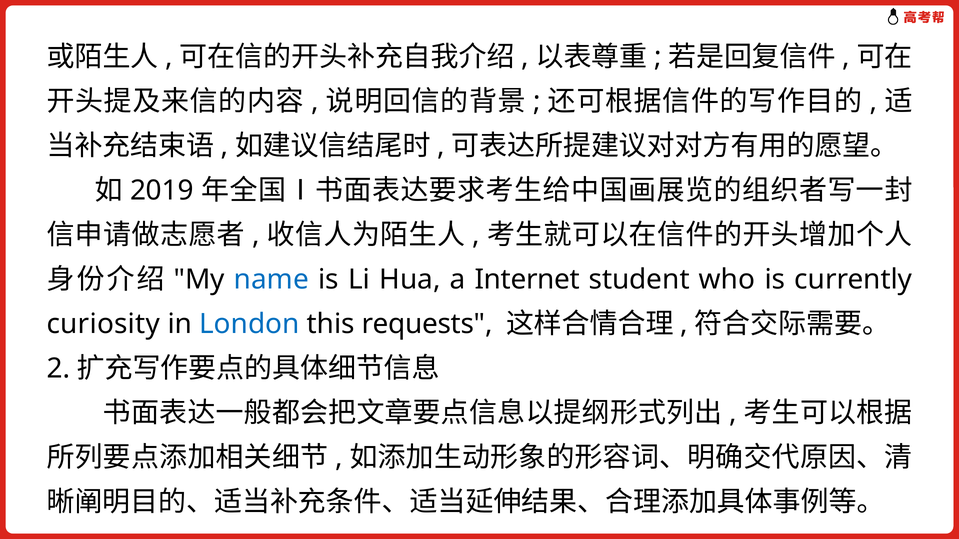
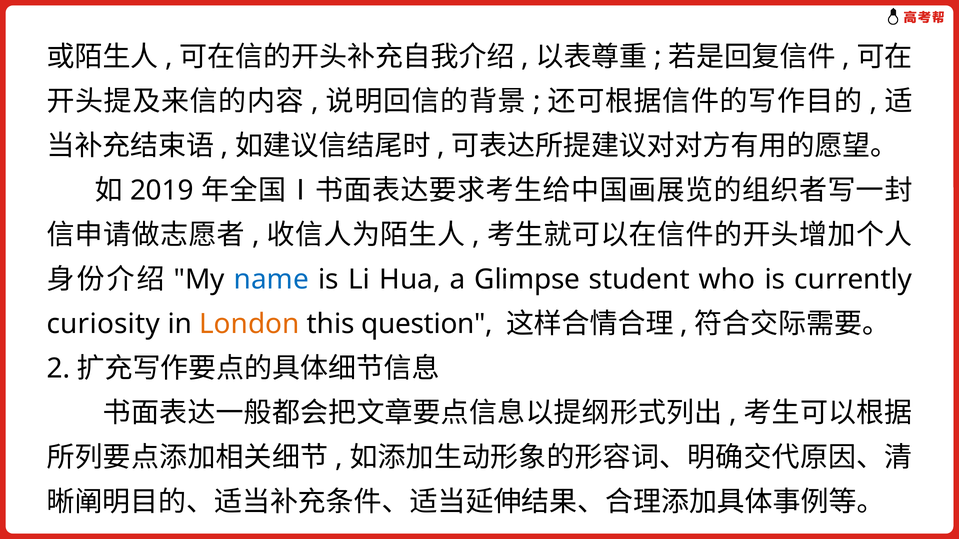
Internet: Internet -> Glimpse (527, 280)
London colour: blue -> orange (249, 324)
requests: requests -> question (427, 324)
